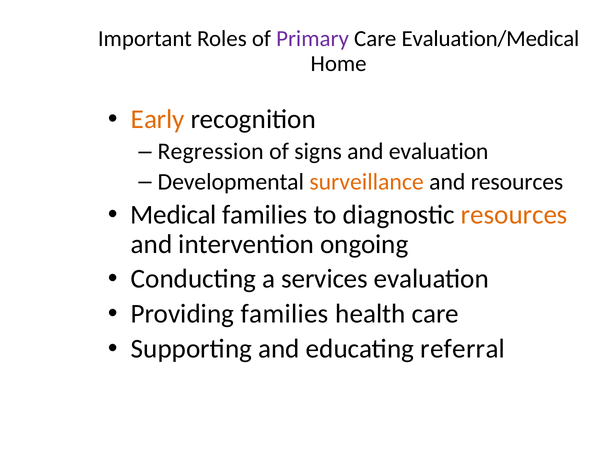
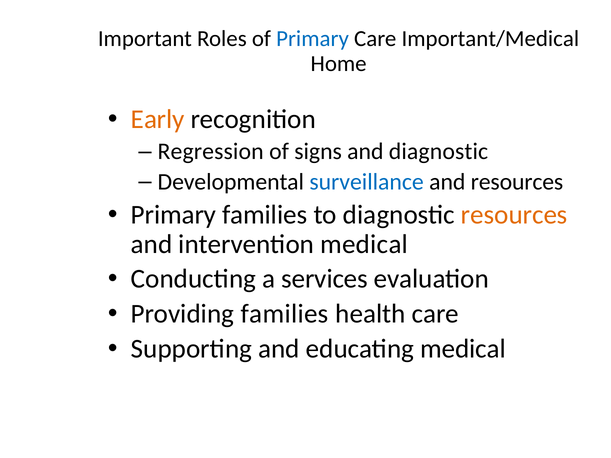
Primary colour: purple -> blue (313, 39)
Evaluation/Medical: Evaluation/Medical -> Important/Medical (490, 39)
and evaluation: evaluation -> diagnostic (438, 152)
surveillance colour: orange -> blue (367, 182)
Medical: Medical -> Primary (174, 215)
intervention ongoing: ongoing -> medical (364, 244)
educating referral: referral -> medical (463, 349)
